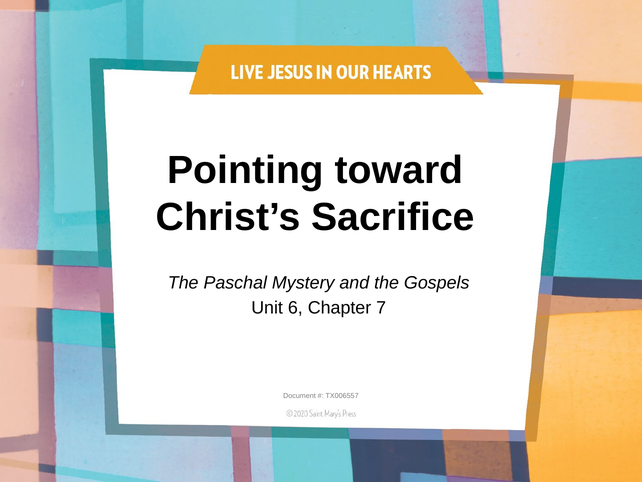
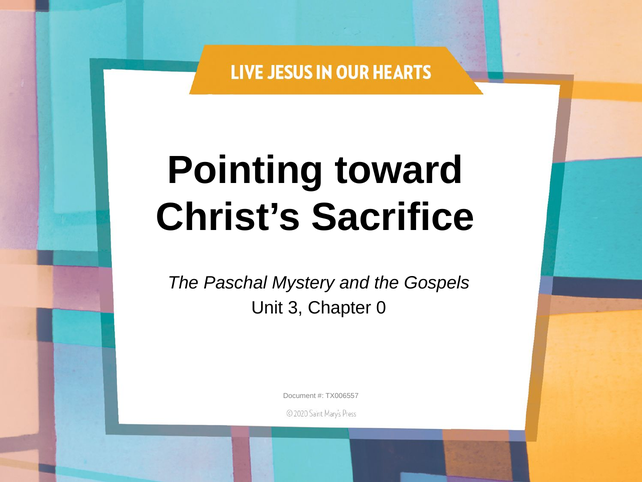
6: 6 -> 3 (295, 308)
7: 7 -> 0 (381, 308)
